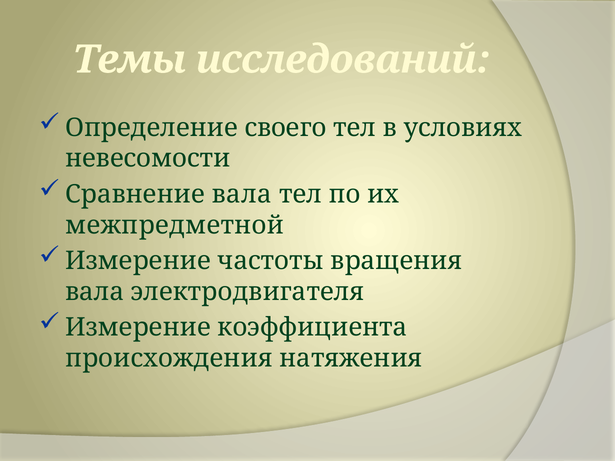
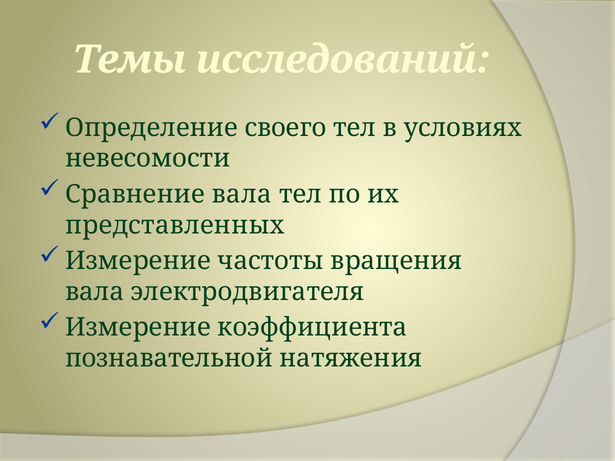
межпредметной: межпредметной -> представленных (175, 225)
происхождения: происхождения -> познавательной (169, 358)
